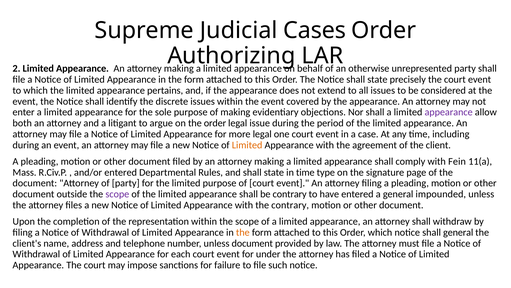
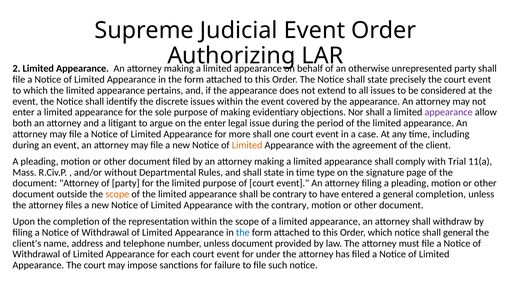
Judicial Cases: Cases -> Event (314, 30)
the order: order -> enter (215, 123)
more legal: legal -> shall (262, 134)
Fein: Fein -> Trial (457, 161)
and/or entered: entered -> without (121, 172)
scope colour: purple -> orange (117, 194)
general impounded: impounded -> completion (441, 194)
the colour: orange -> blue (243, 232)
